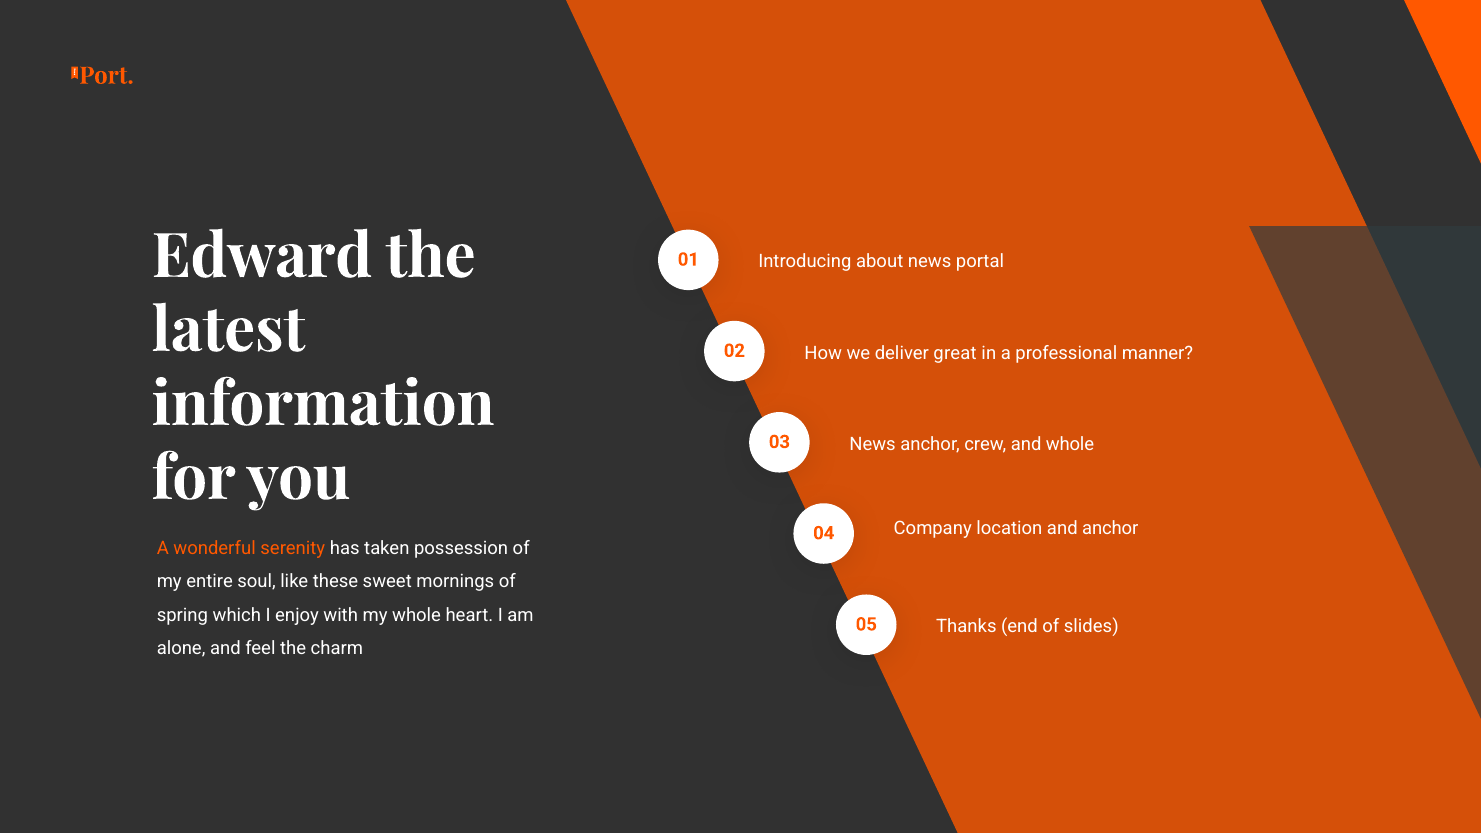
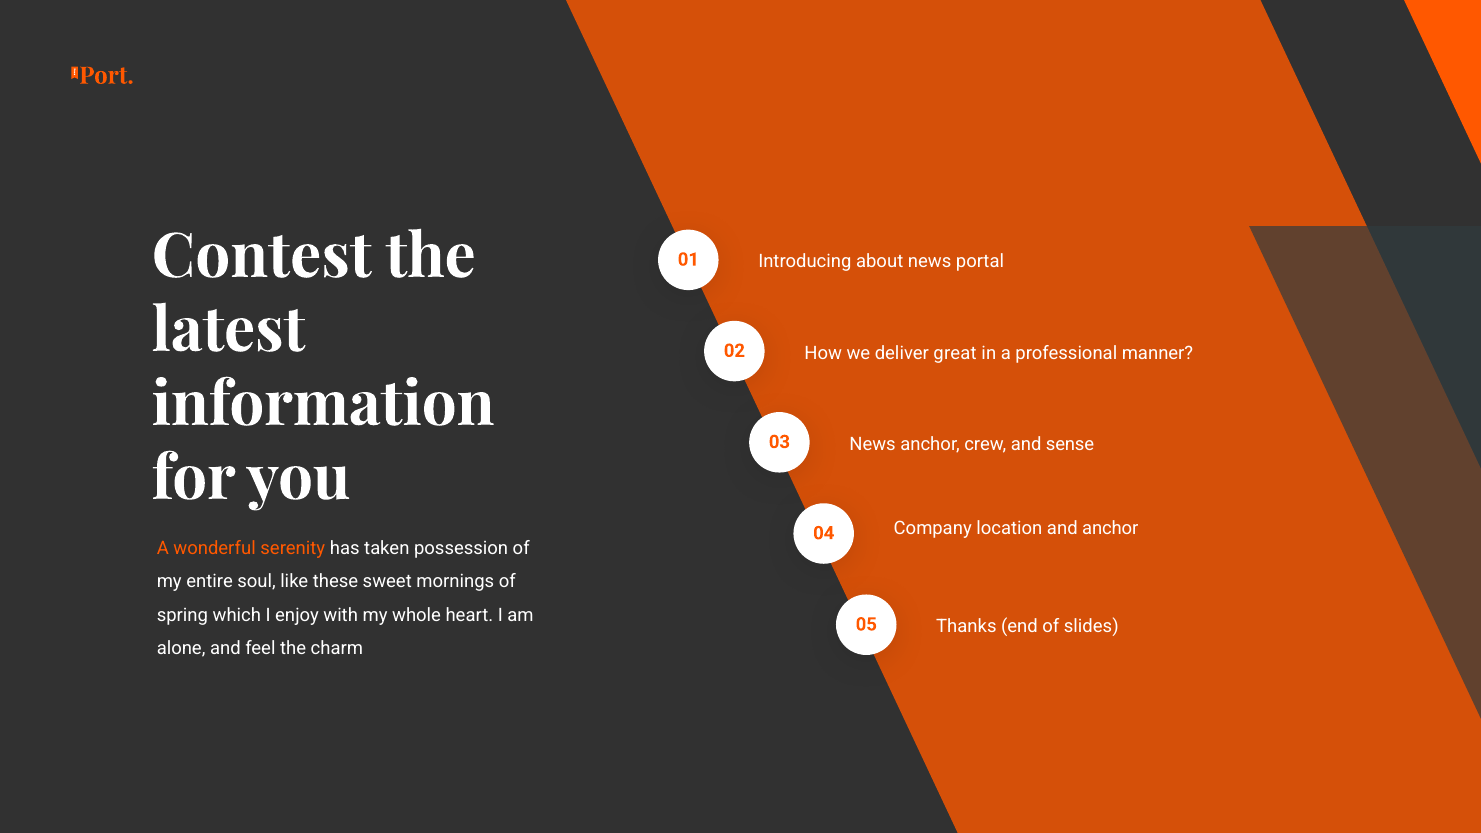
Edward: Edward -> Contest (262, 257)
and whole: whole -> sense (1070, 444)
